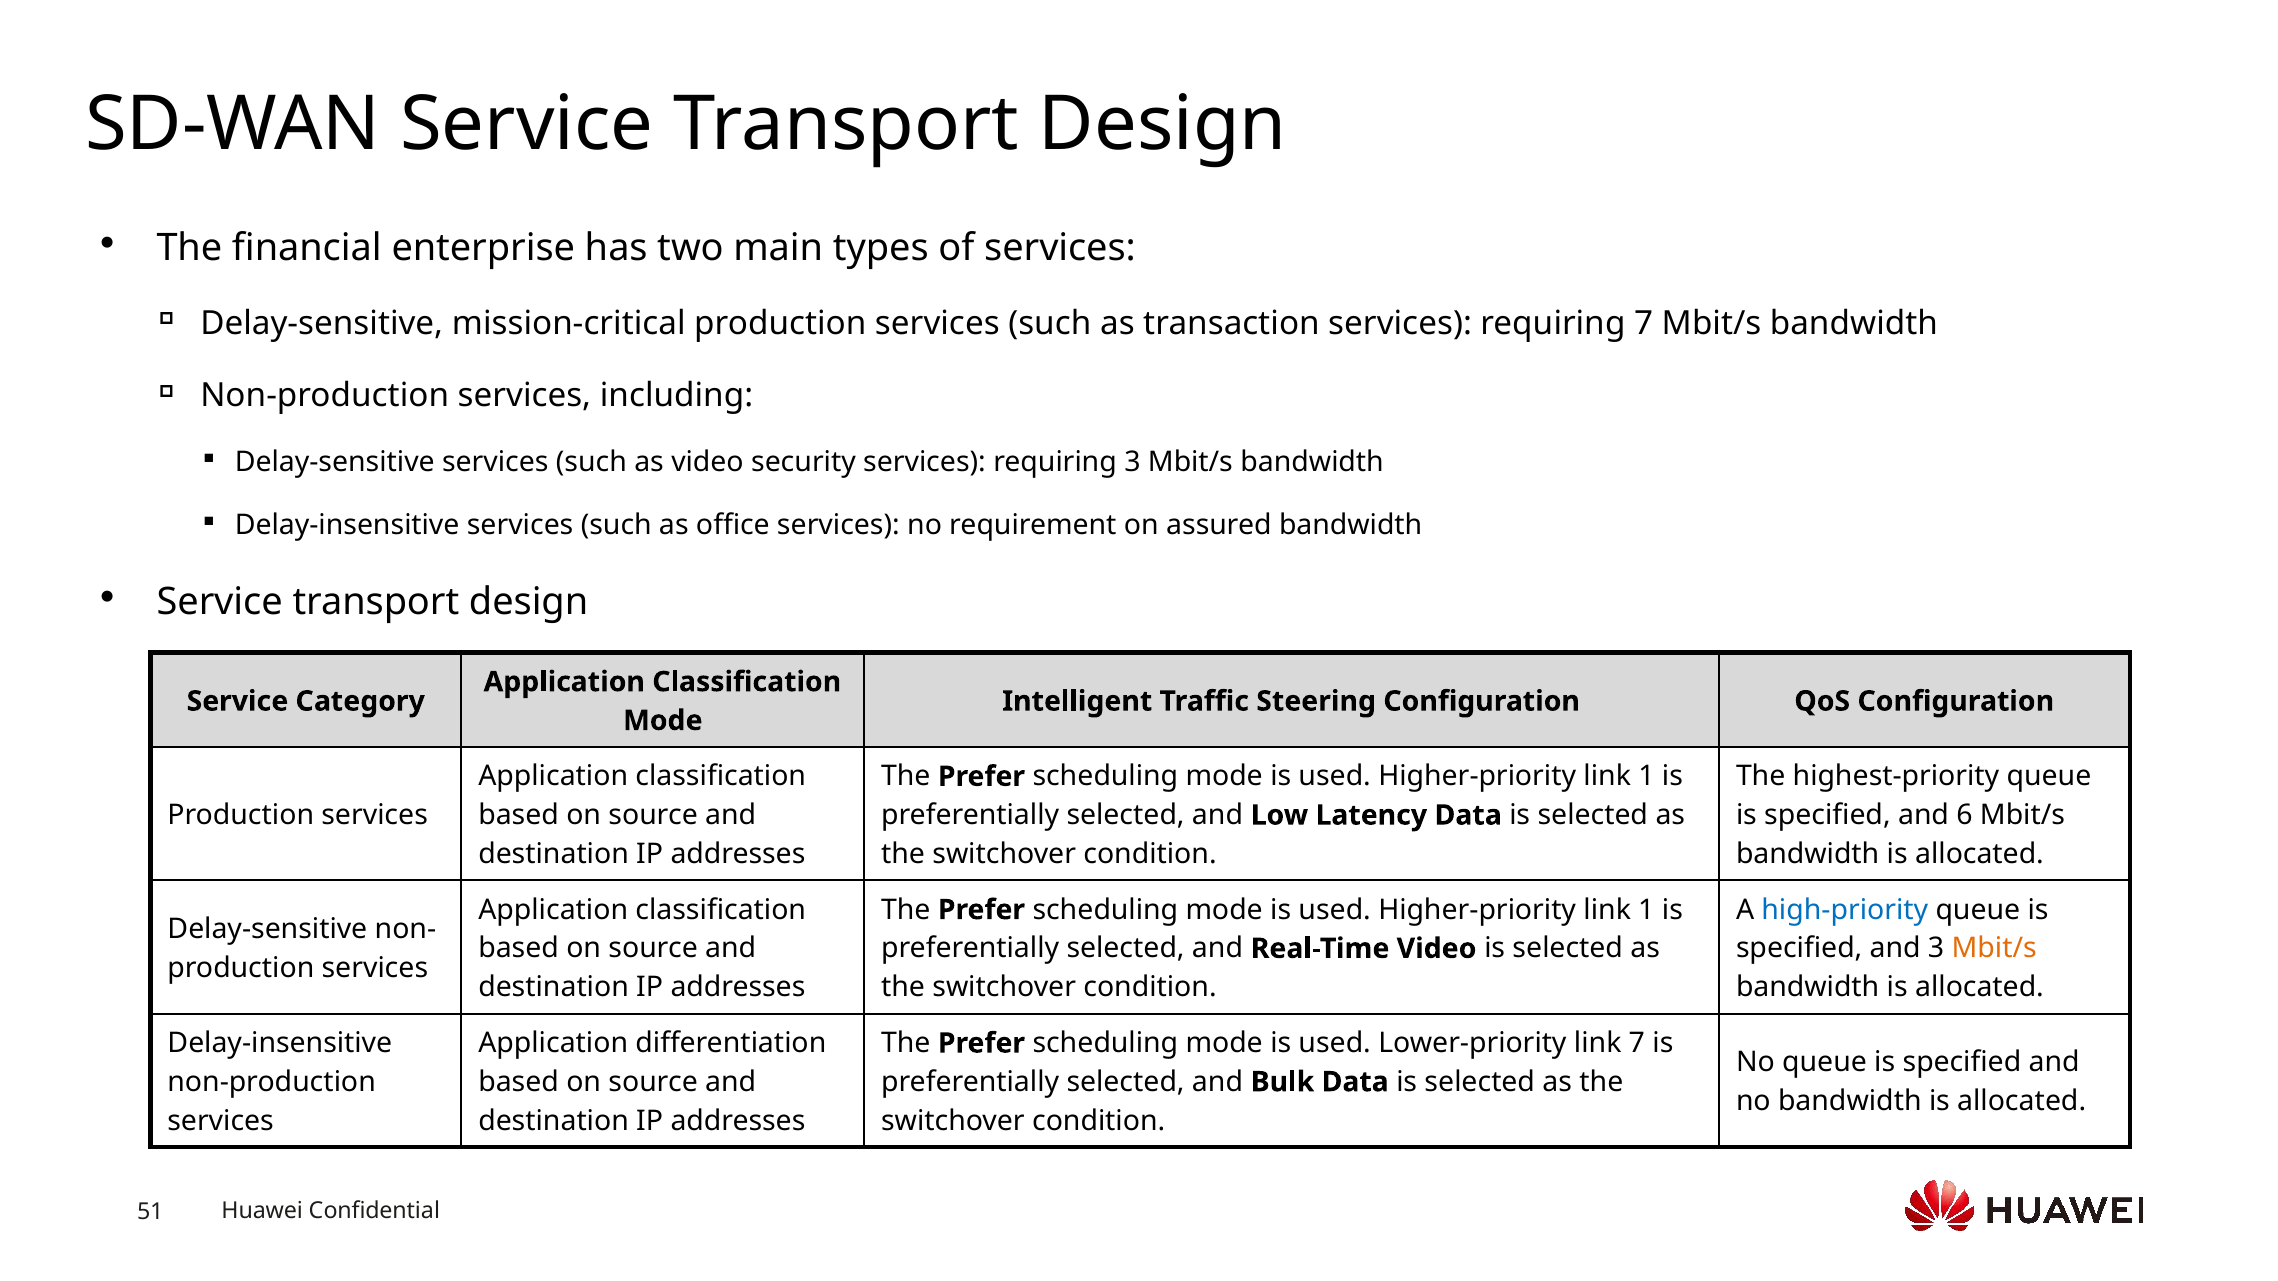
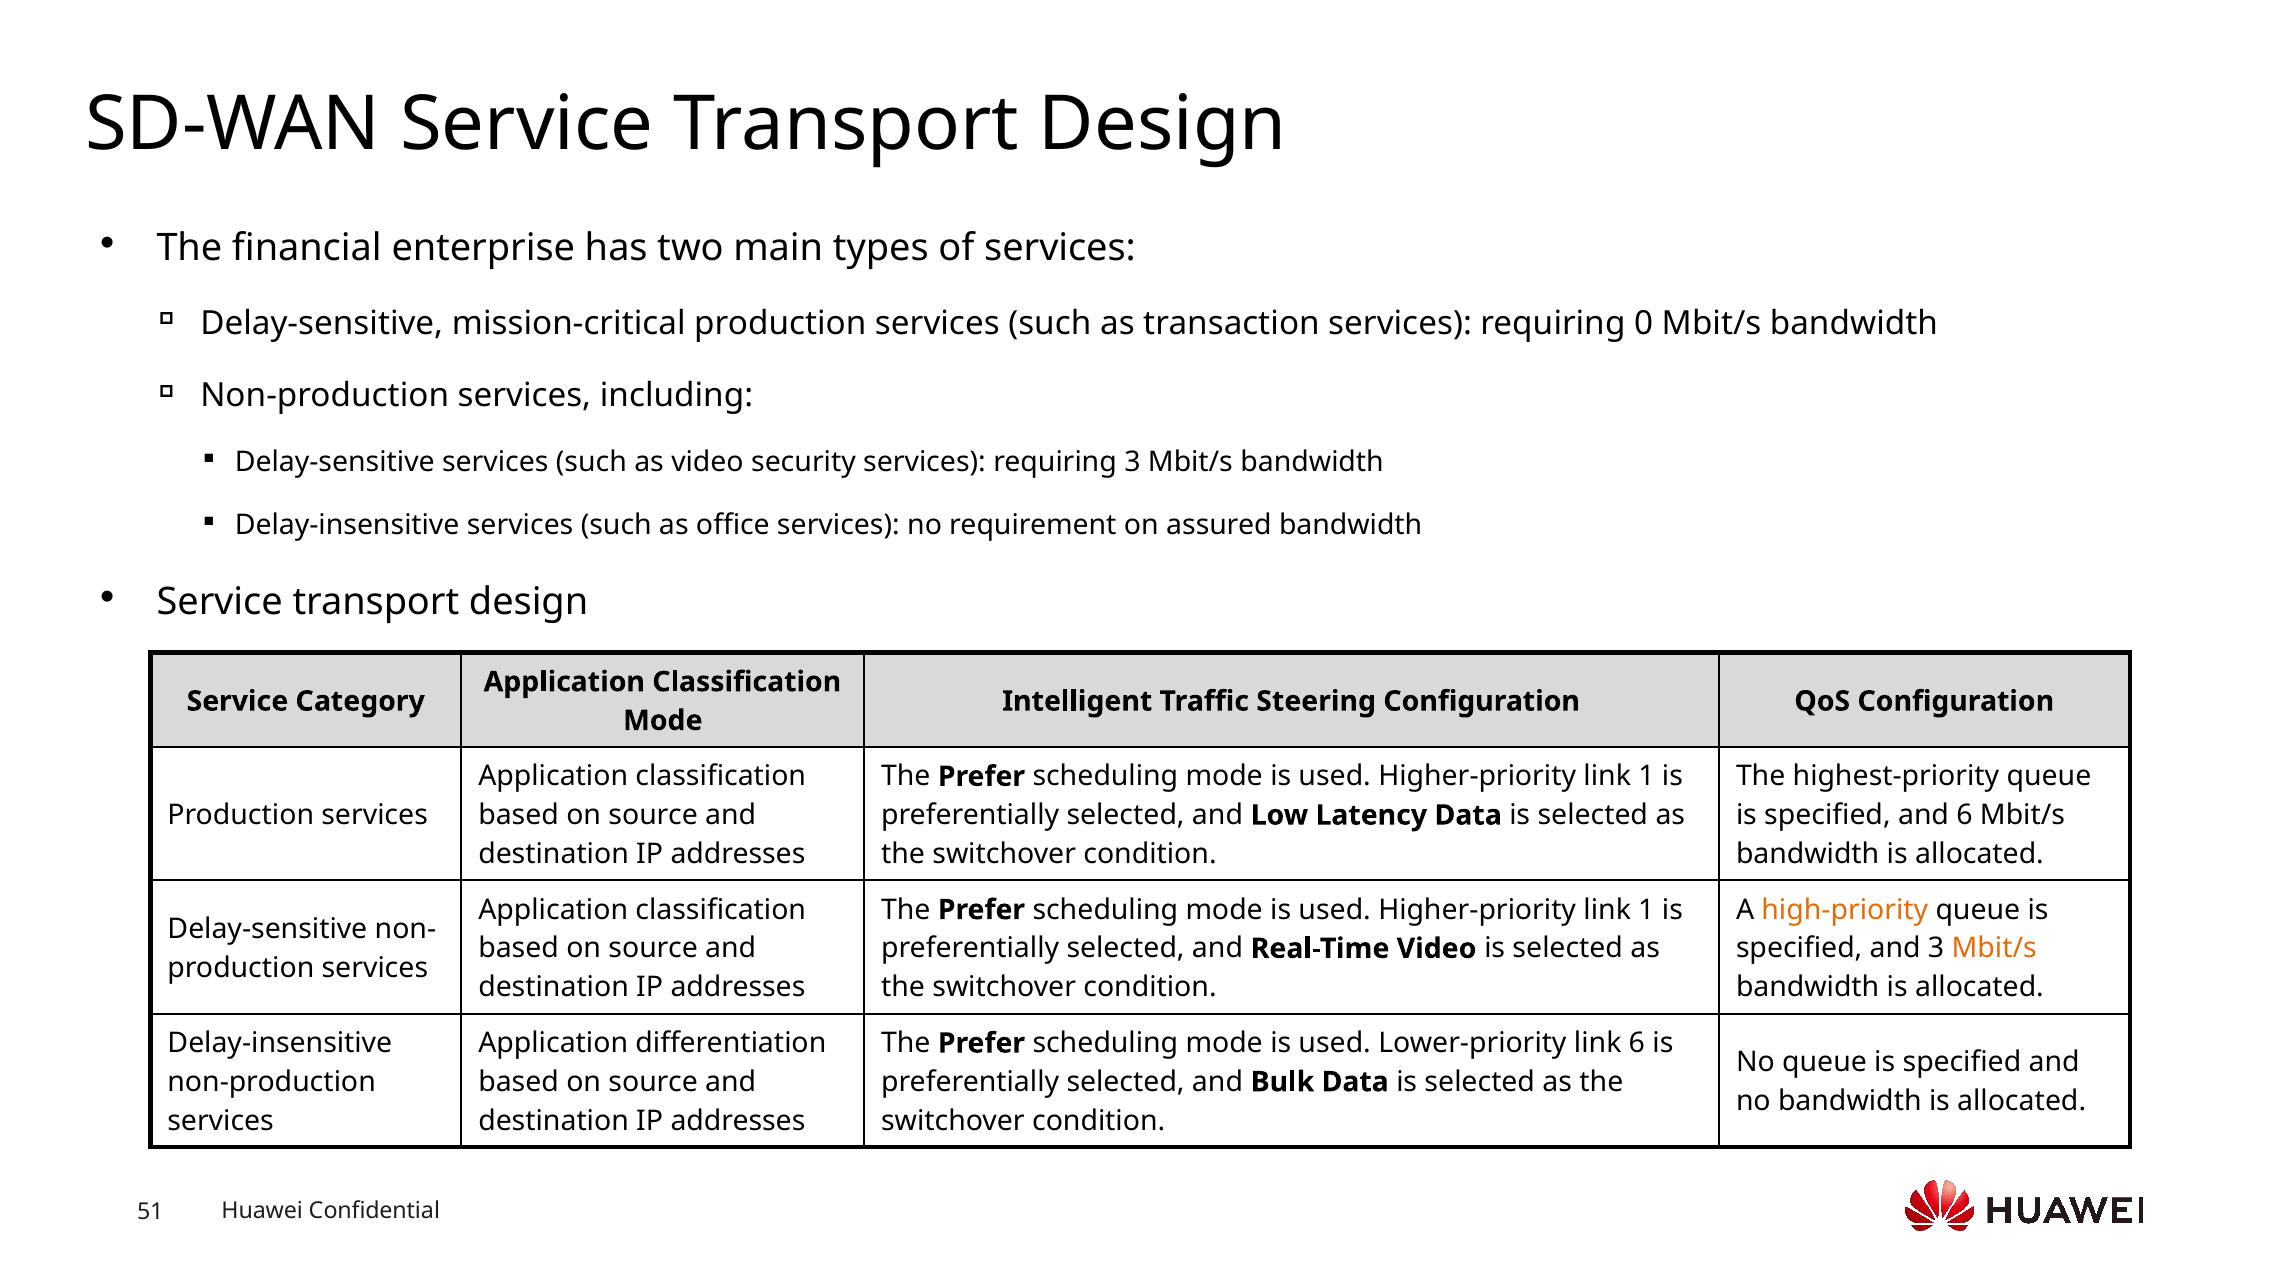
requiring 7: 7 -> 0 (1644, 323)
high-priority colour: blue -> orange (1845, 910)
link 7: 7 -> 6 (1637, 1043)
